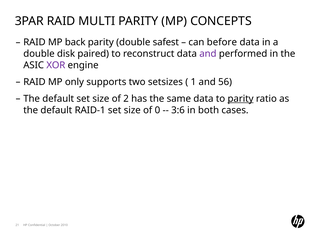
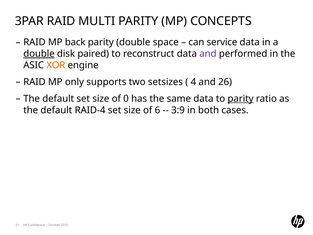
safest: safest -> space (166, 42)
before: before -> service (222, 42)
double underline: none -> present (39, 54)
XOR colour: purple -> orange (56, 65)
1: 1 -> 4 (193, 82)
56: 56 -> 26 (225, 82)
2: 2 -> 0 (126, 99)
RAID-1: RAID-1 -> RAID-4 (90, 110)
0: 0 -> 6 (157, 110)
3:6: 3:6 -> 3:9 (178, 110)
